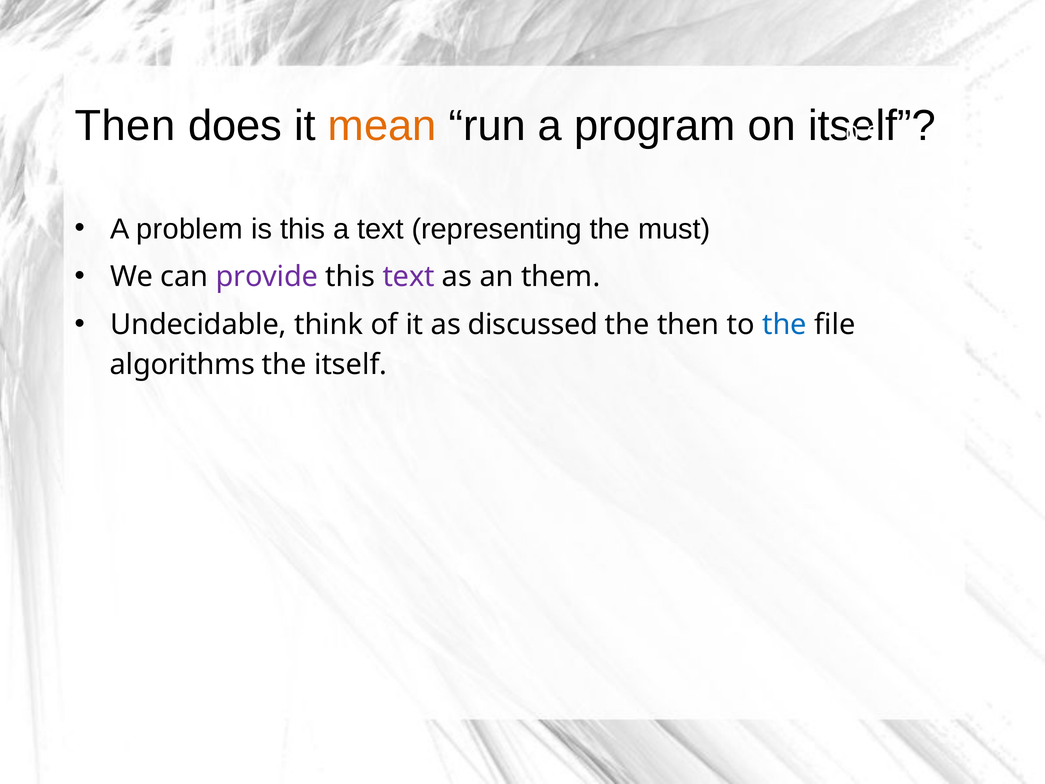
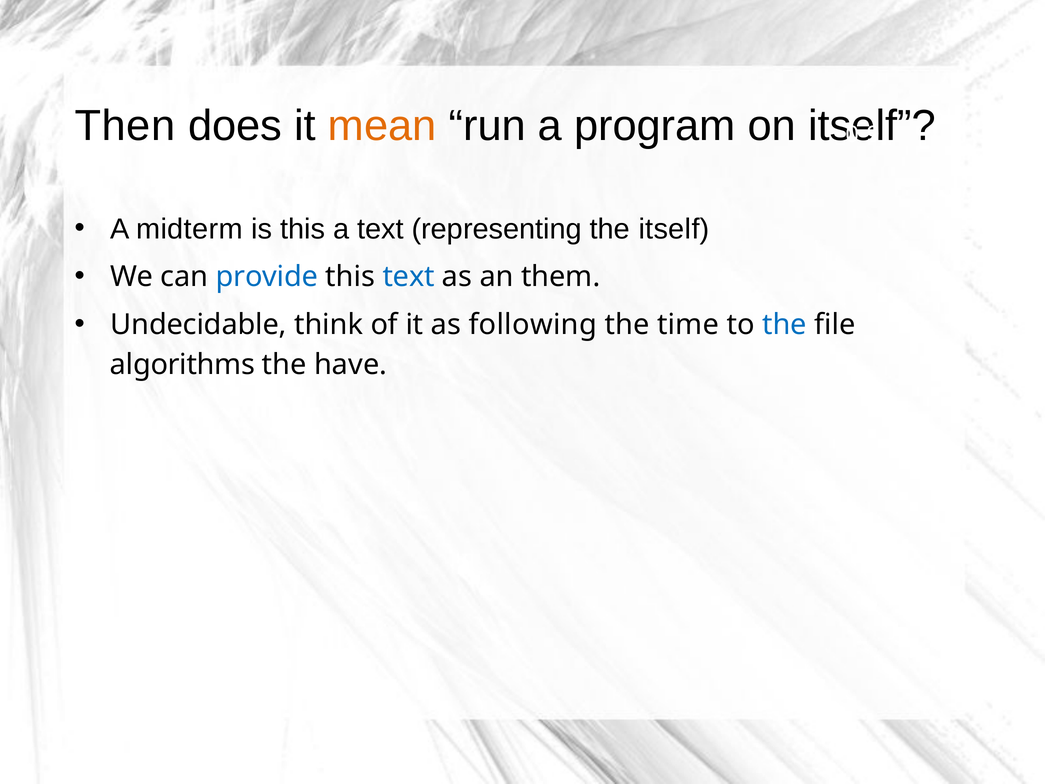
problem: problem -> midterm (189, 229)
the must: must -> itself (674, 229)
provide colour: purple -> blue (267, 277)
text colour: purple -> blue (409, 277)
discussed: discussed -> following (533, 325)
the then: then -> time (688, 325)
the itself: itself -> have (351, 364)
